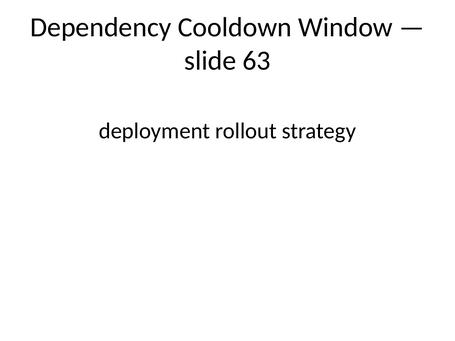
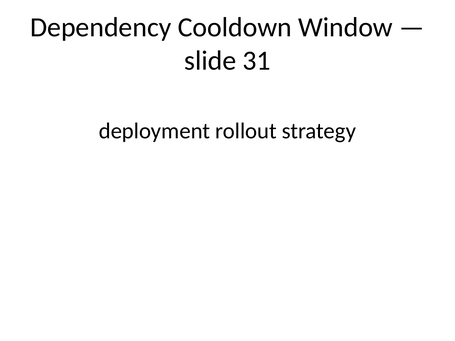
63: 63 -> 31 (257, 61)
